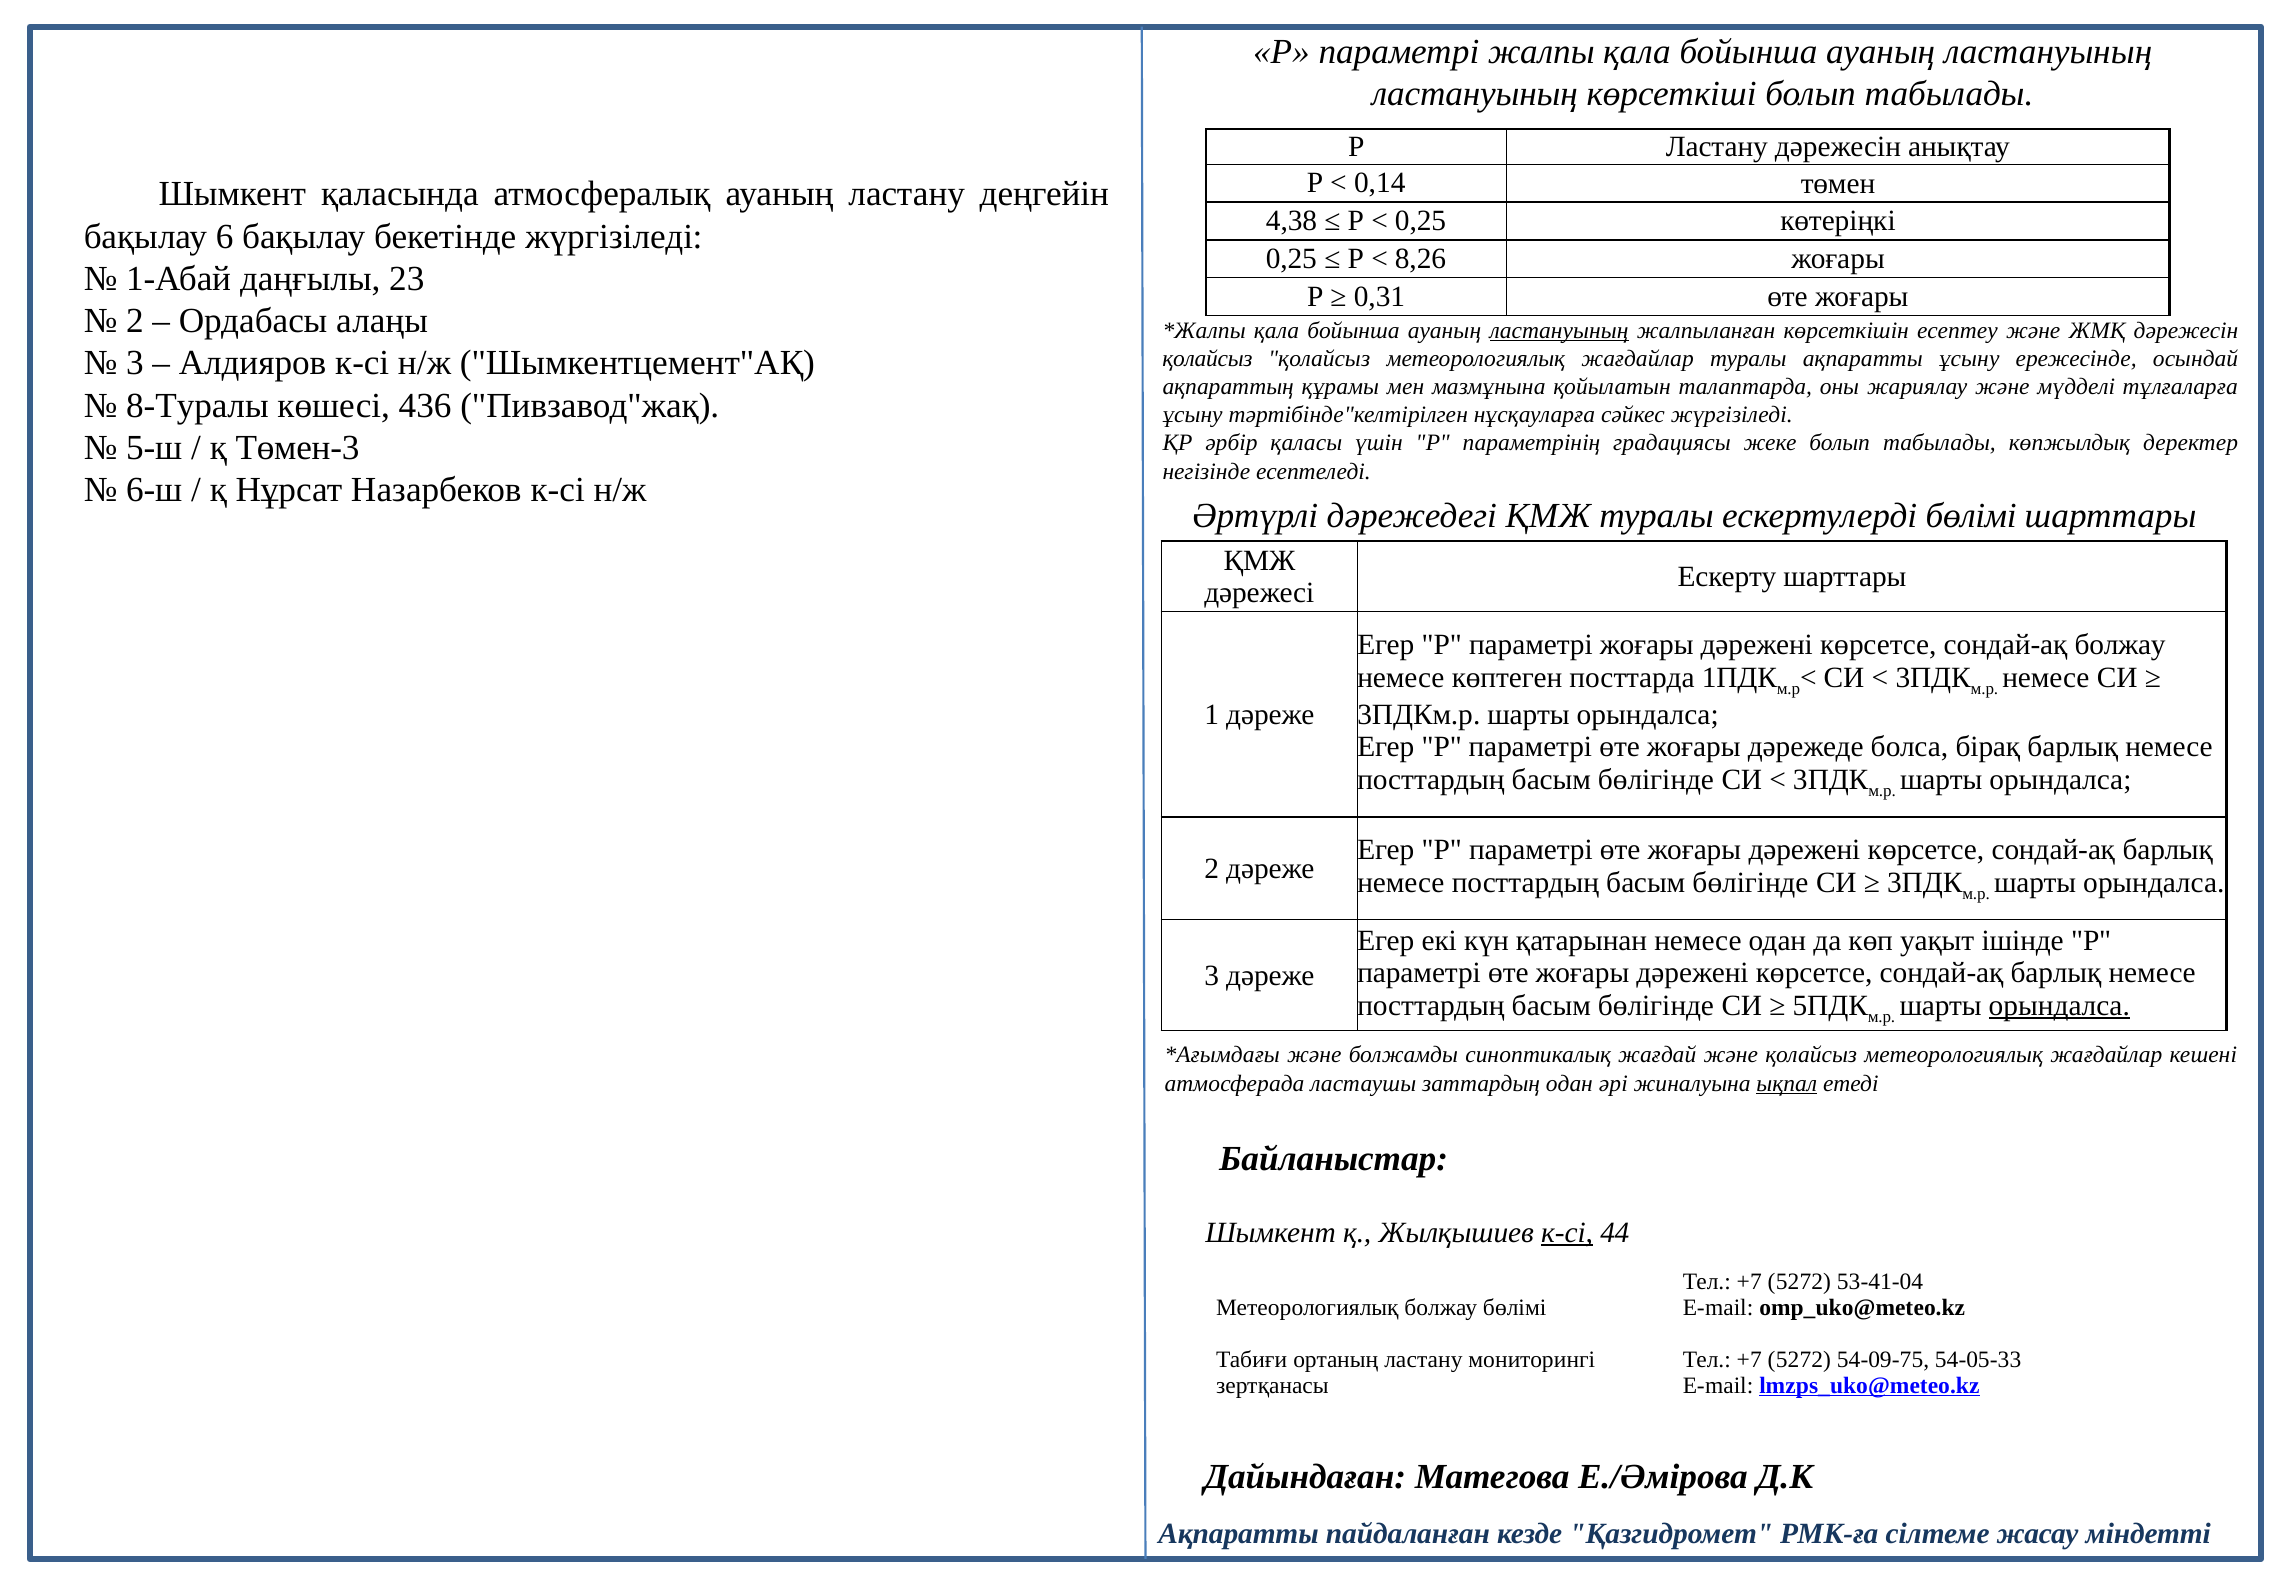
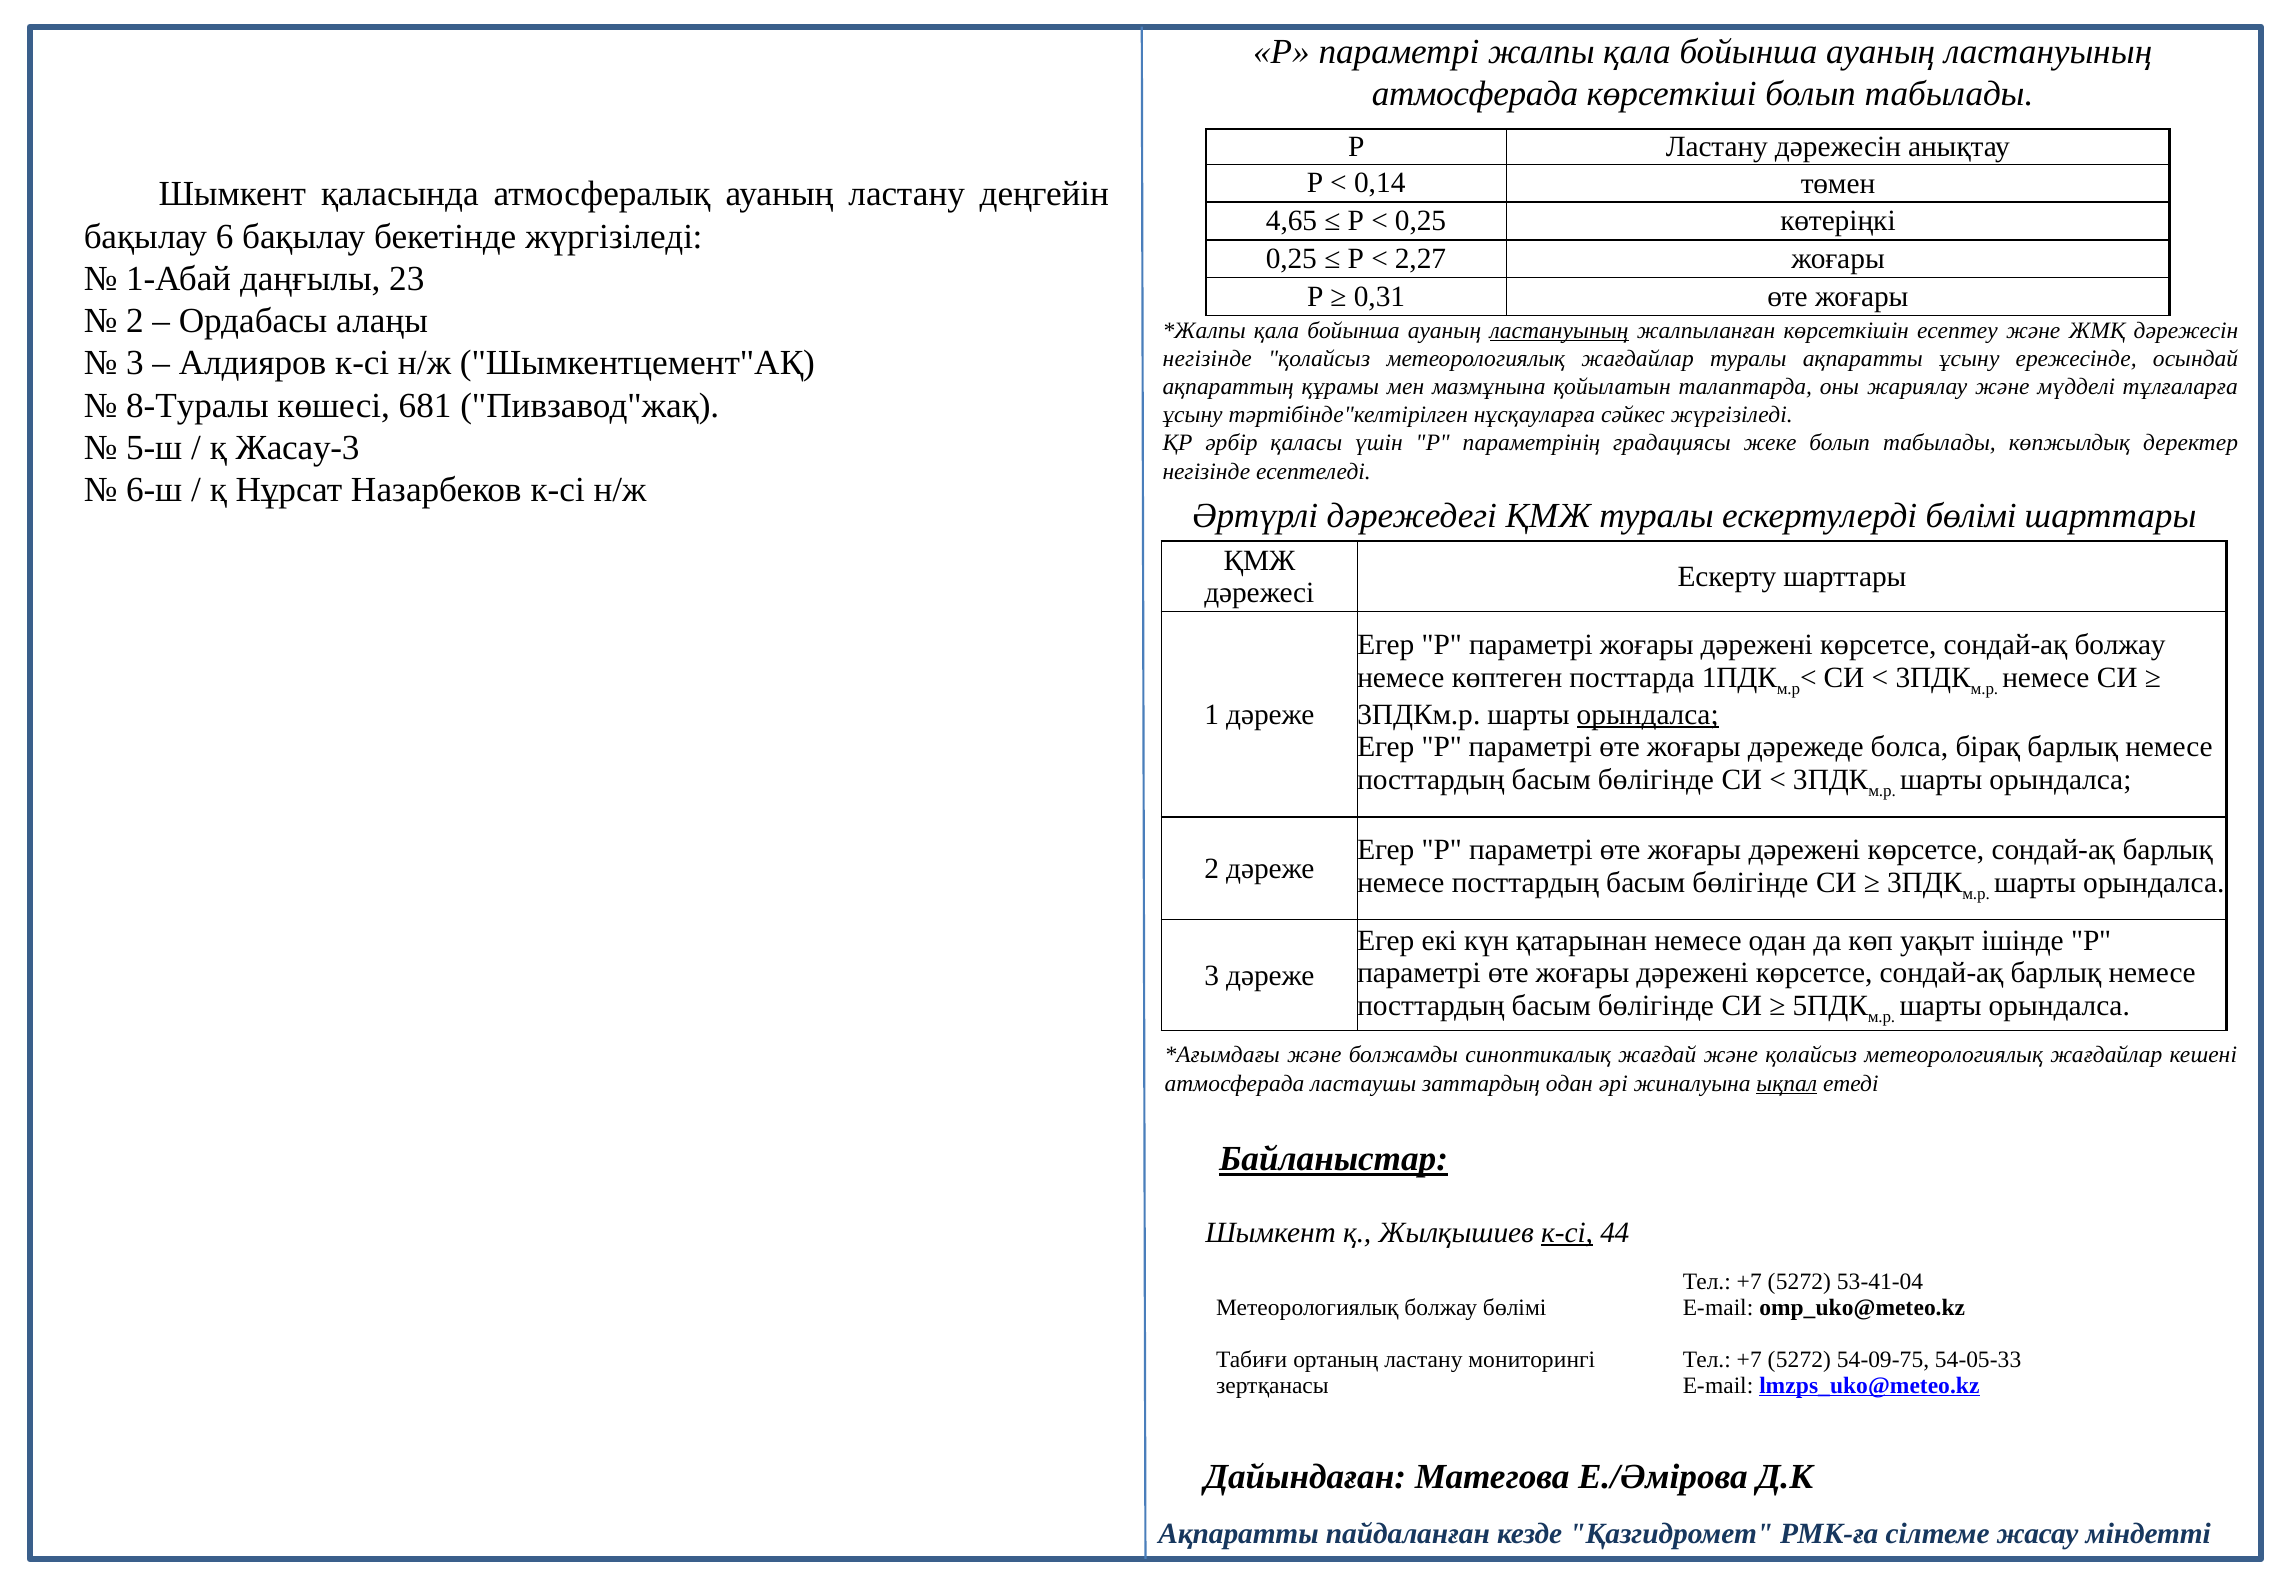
ластануының: ластануының -> атмосферада (1475, 94)
4,38: 4,38 -> 4,65 (1291, 221)
8,26: 8,26 -> 2,27 (1420, 259)
қолайсыз: қолайсыз -> негізінде (1207, 359)
436: 436 -> 681 (425, 406)
Төмен-3: Төмен-3 -> Жасау-3 (298, 448)
орындалса underline: none -> present (1648, 715)
орындалса underline: present -> none (2059, 1005)
Байланыстар underline: none -> present (1334, 1159)
